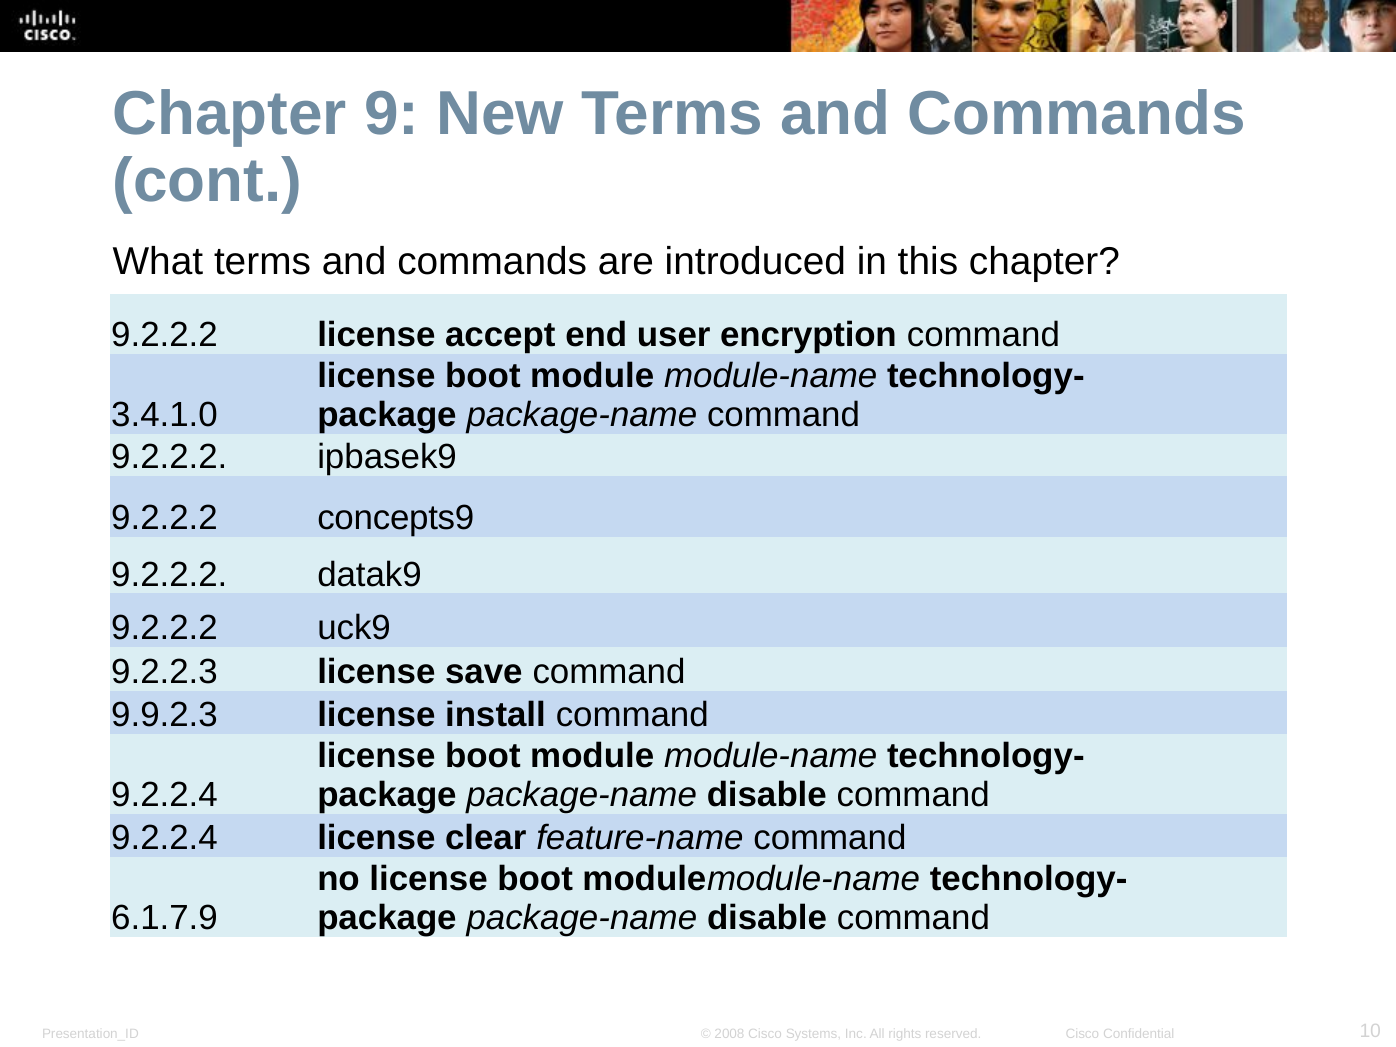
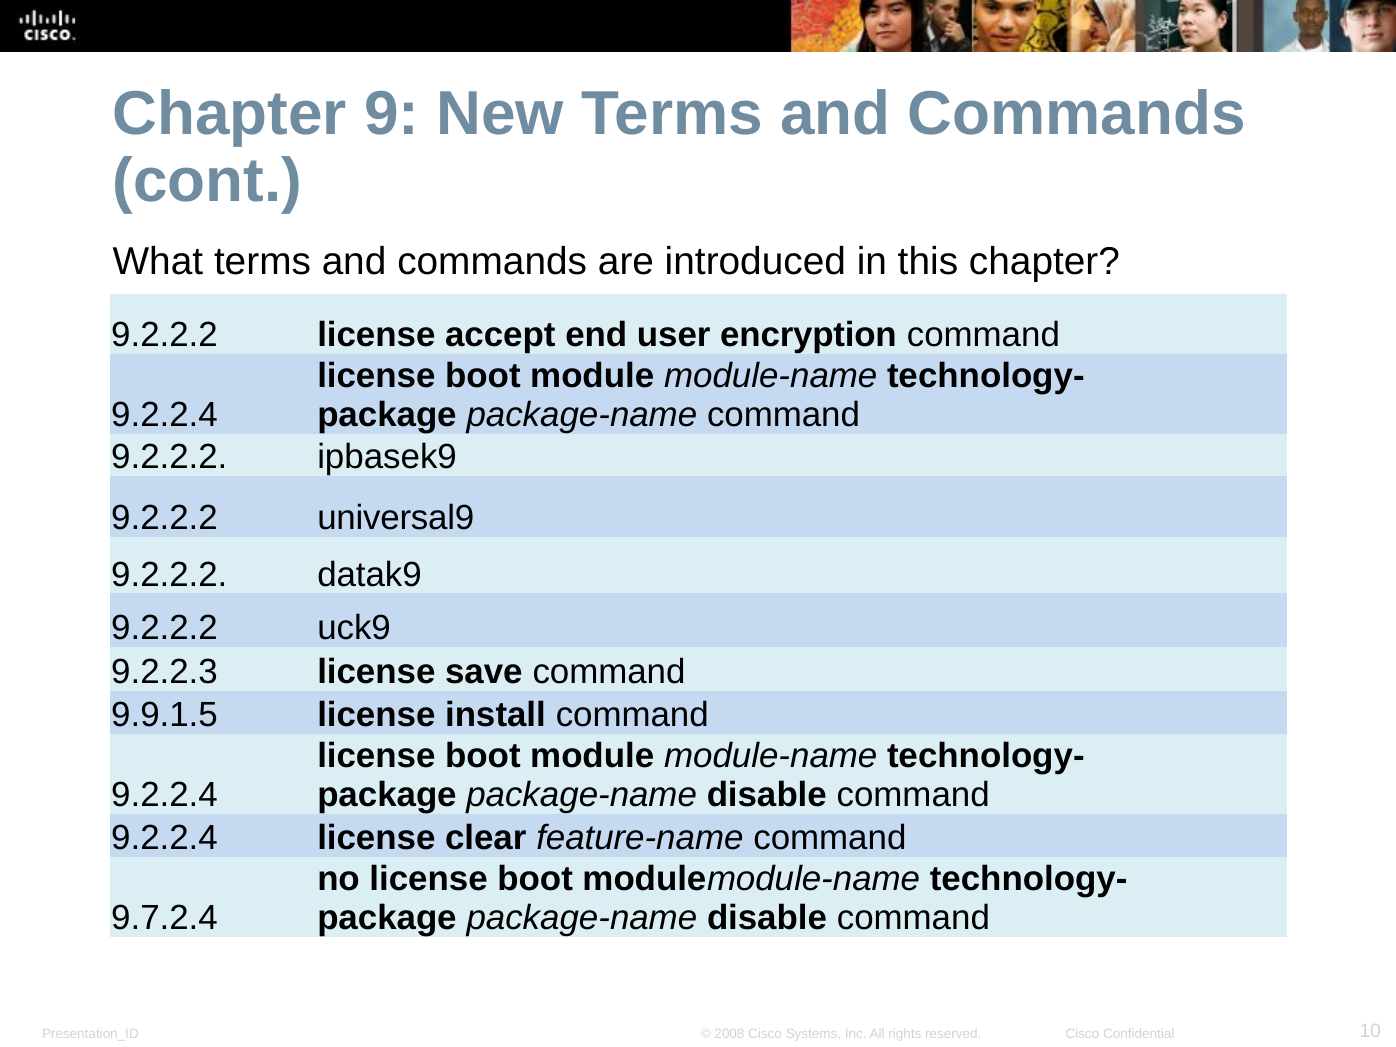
3.4.1.0: 3.4.1.0 -> 9.2.2.4 (165, 415)
concepts9: concepts9 -> universal9 (396, 518)
9.9.2.3: 9.9.2.3 -> 9.9.1.5 (165, 715)
6.1.7.9: 6.1.7.9 -> 9.7.2.4 (165, 918)
